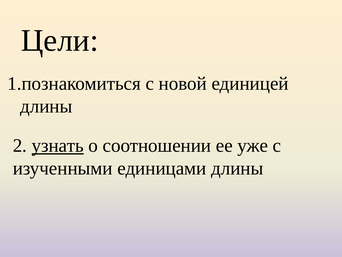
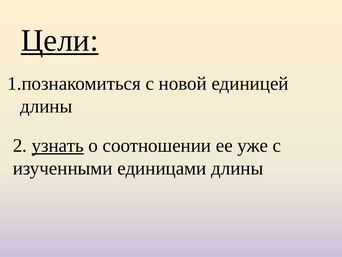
Цели underline: none -> present (60, 40)
